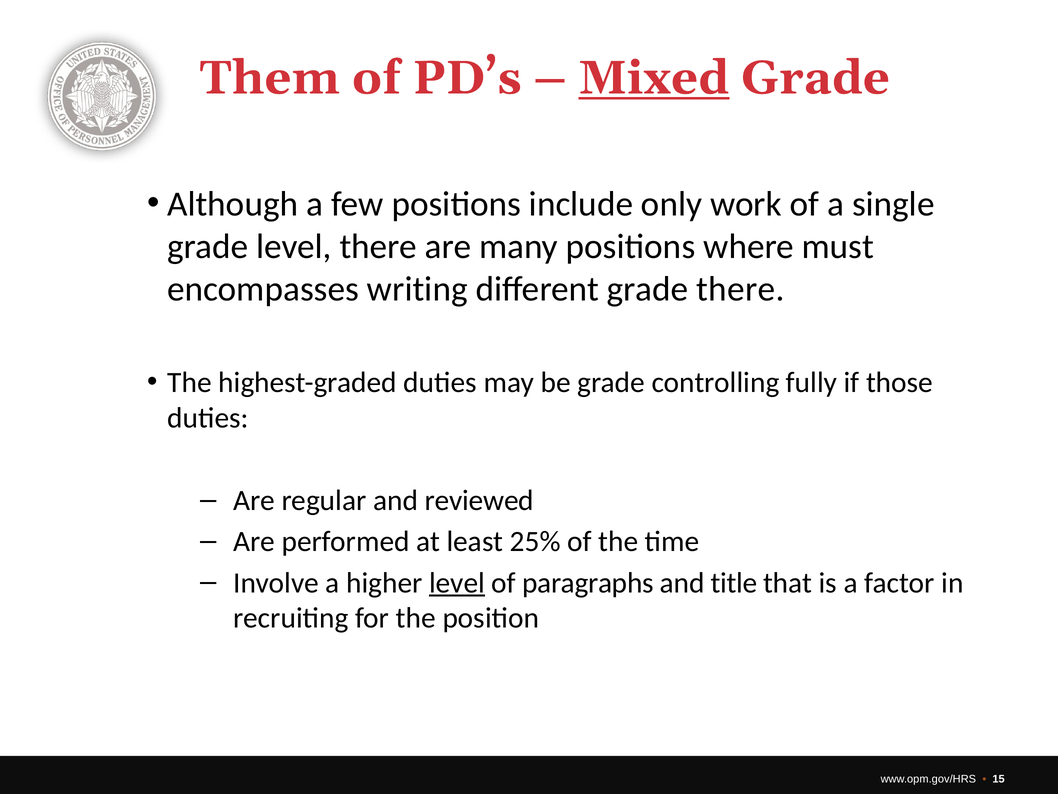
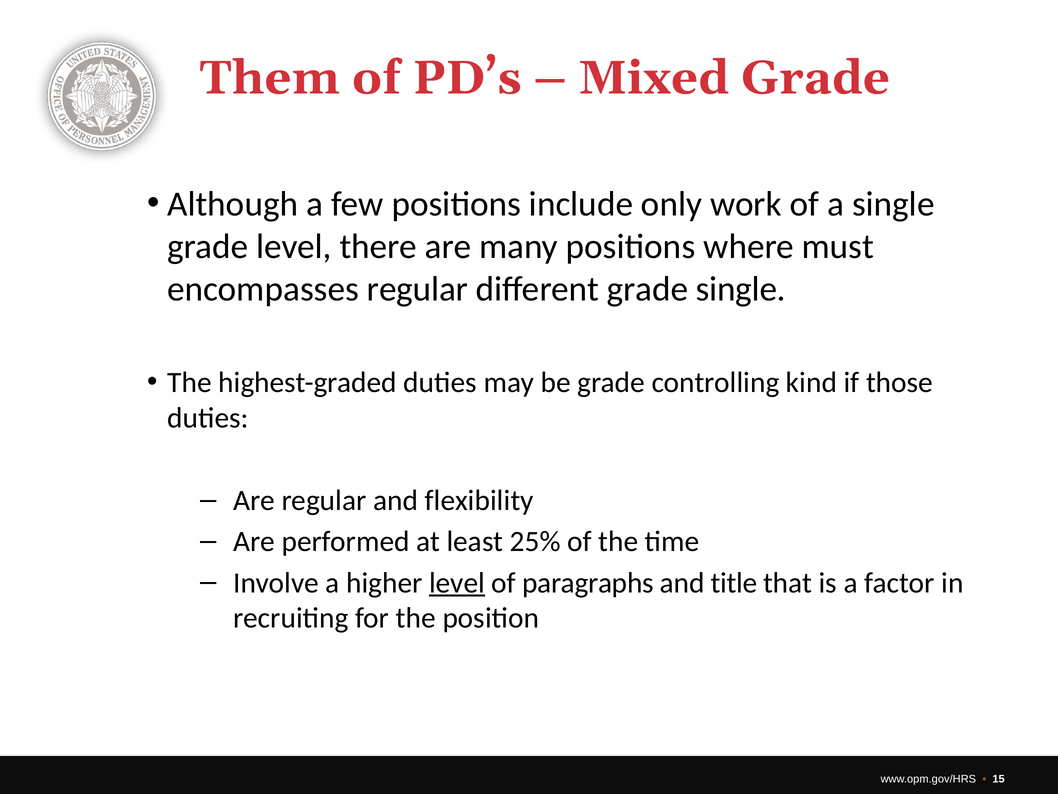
Mixed underline: present -> none (654, 78)
encompasses writing: writing -> regular (417, 289)
grade there: there -> single (741, 289)
fully: fully -> kind (811, 382)
reviewed: reviewed -> flexibility (479, 500)
